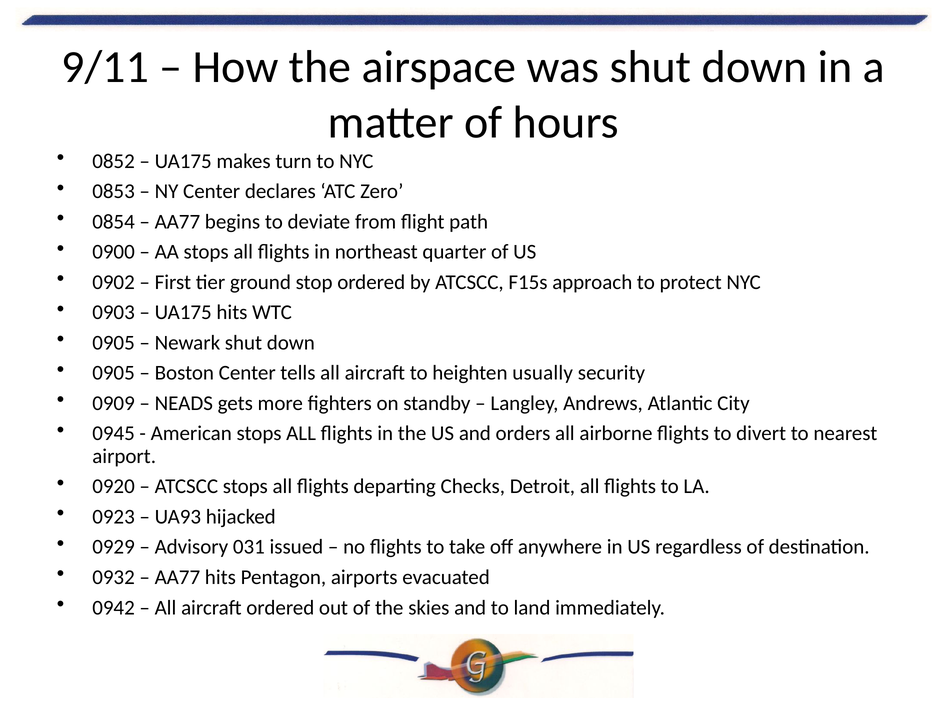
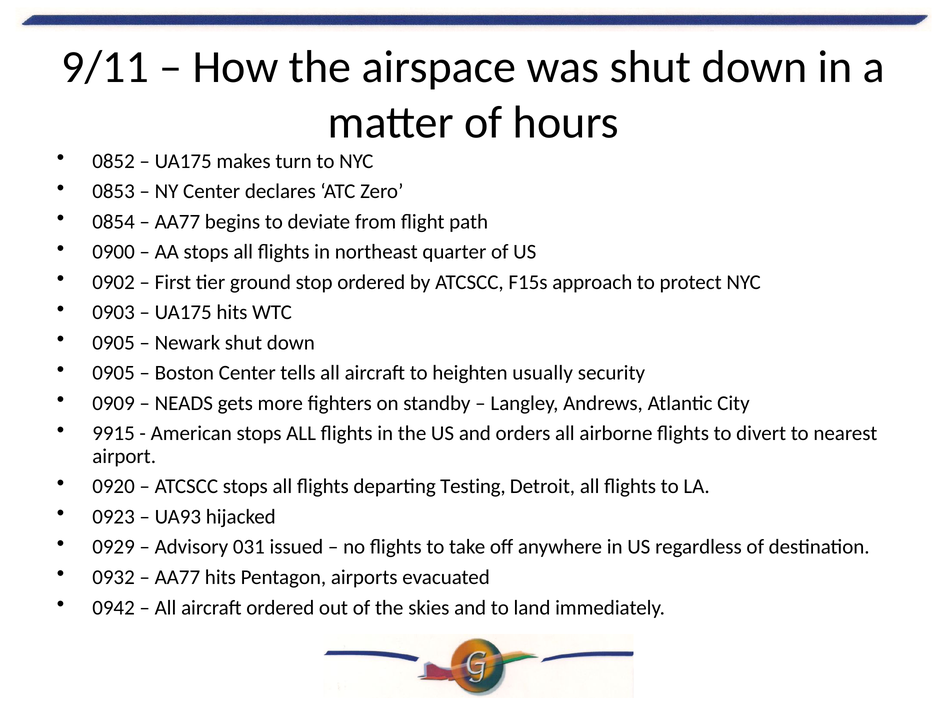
0945: 0945 -> 9915 (114, 434)
Checks: Checks -> Testing (473, 487)
